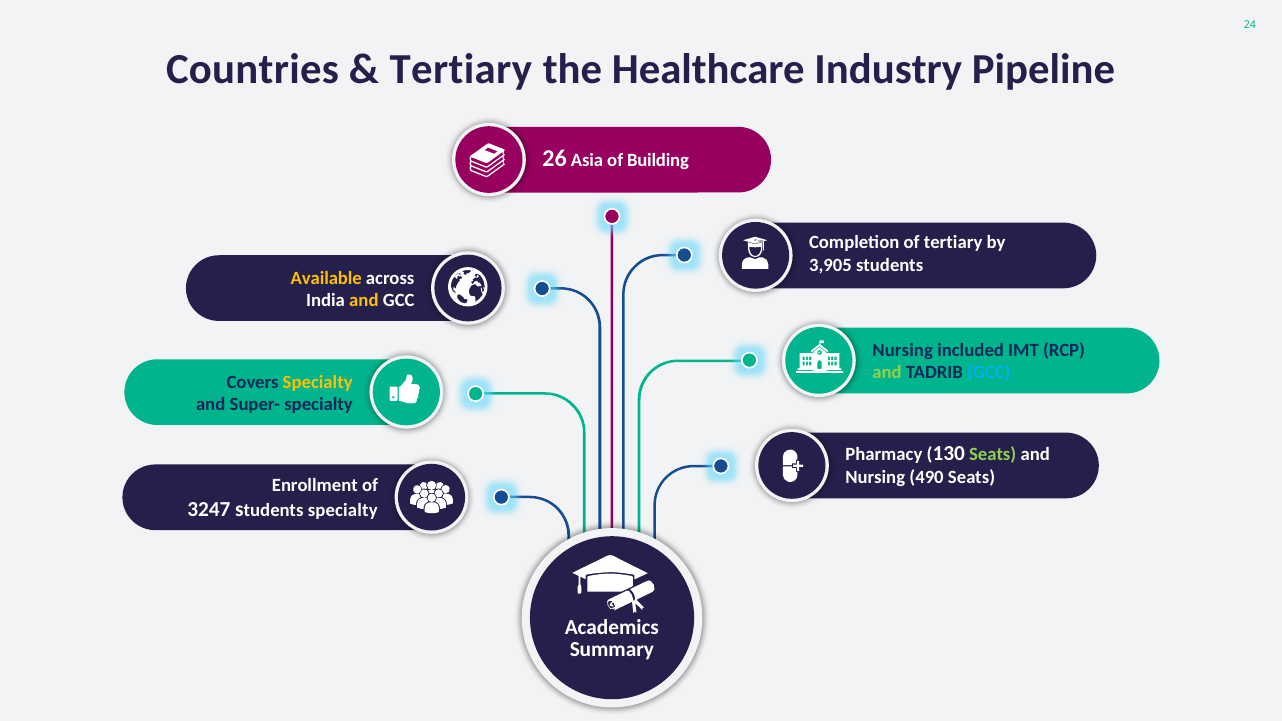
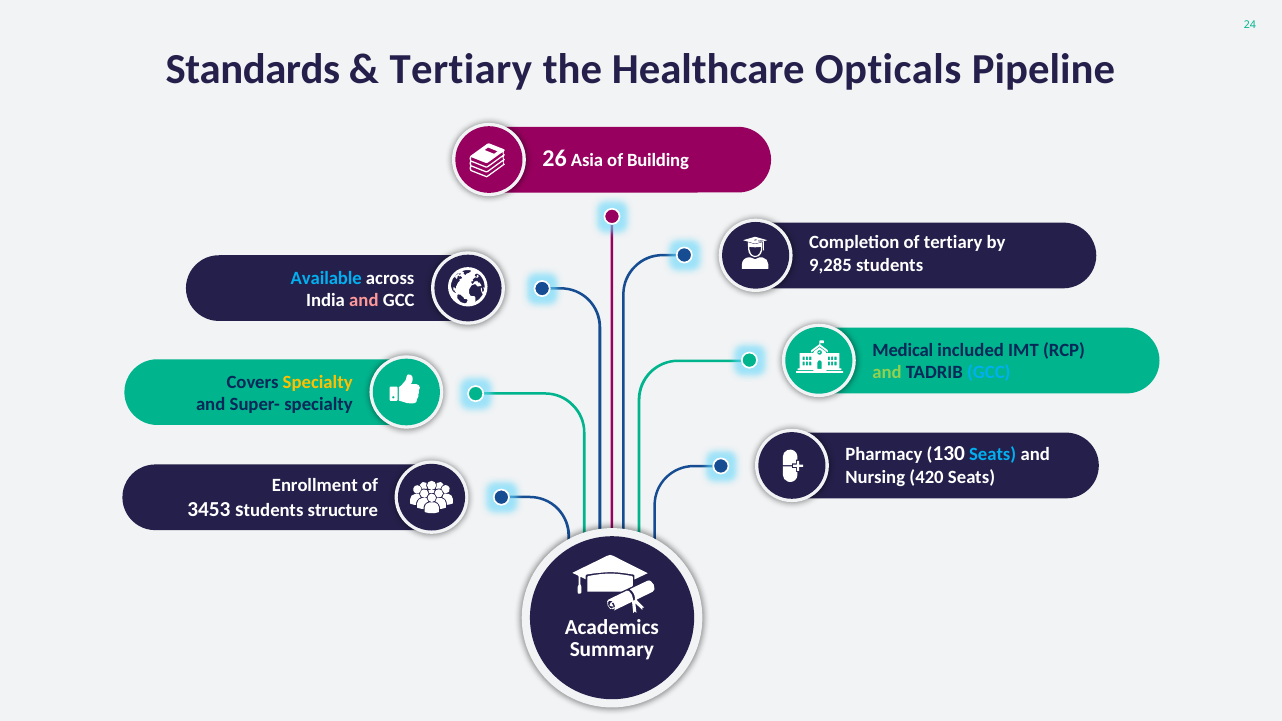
Countries: Countries -> Standards (253, 69)
Industry: Industry -> Opticals (888, 69)
3,905: 3,905 -> 9,285 (831, 265)
Available colour: yellow -> light blue (326, 278)
and colour: yellow -> pink (364, 300)
Nursing: Nursing -> Medical (903, 350)
Seats colour: light green -> light blue (993, 455)
490: 490 -> 420 (927, 478)
3247: 3247 -> 3453 (209, 510)
students specialty: specialty -> structure (343, 511)
